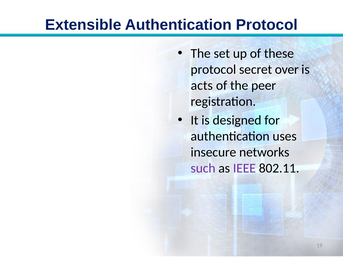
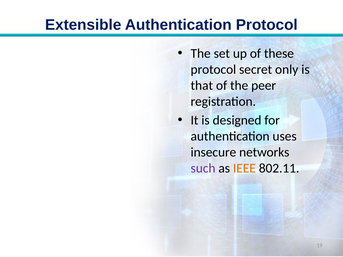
over: over -> only (287, 70)
acts: acts -> that (202, 86)
IEEE colour: purple -> orange (244, 168)
